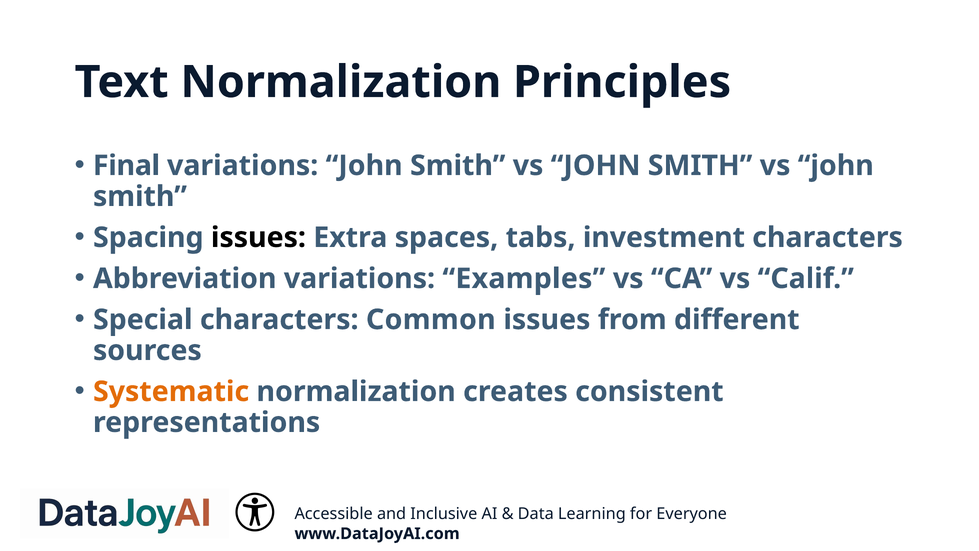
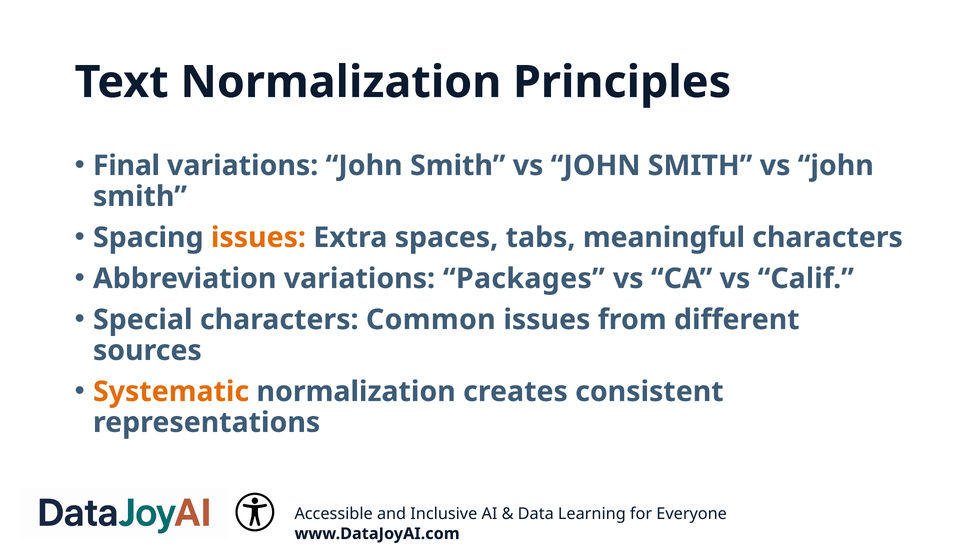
issues colour: black -> orange (258, 237)
investment: investment -> meaningful (664, 237)
Examples: Examples -> Packages (524, 278)
